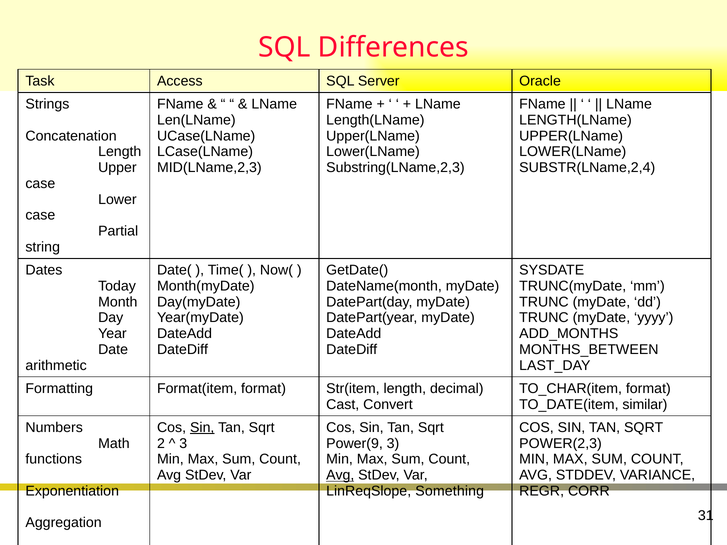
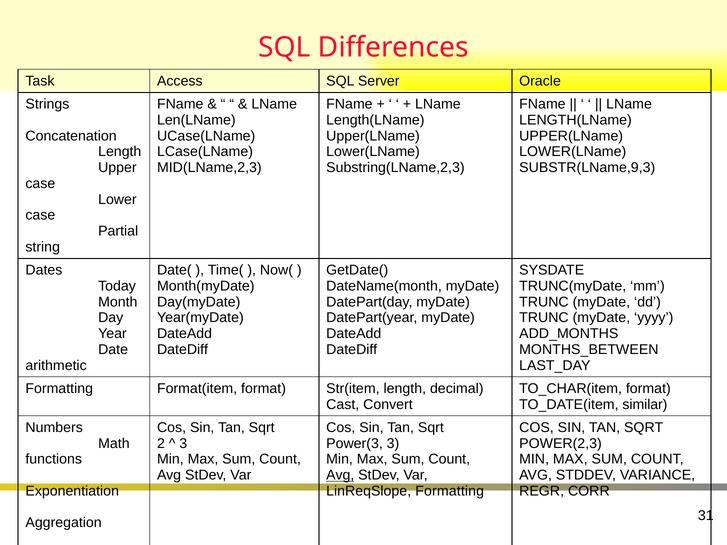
SUBSTR(LName,2,4: SUBSTR(LName,2,4 -> SUBSTR(LName,9,3 (587, 168)
Sin underline: present -> none (202, 428)
Power(9: Power(9 -> Power(3 (355, 444)
LinReqSlope Something: Something -> Formatting (450, 491)
